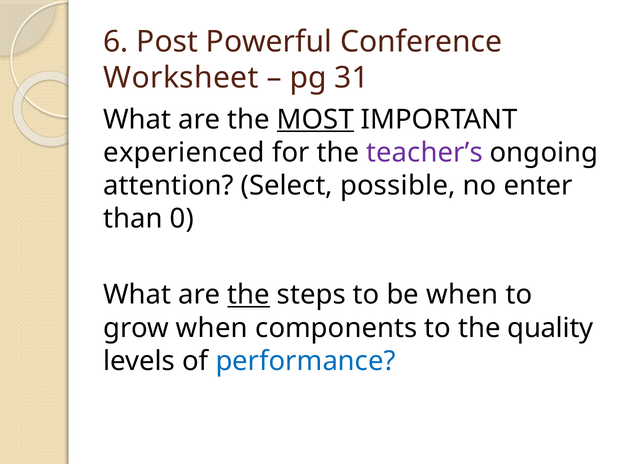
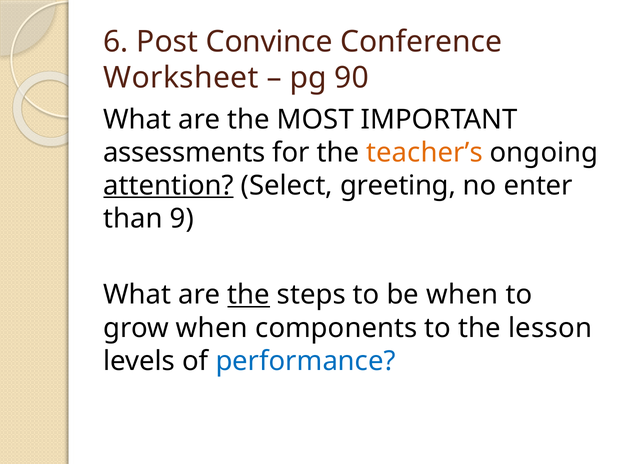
Powerful: Powerful -> Convince (269, 42)
31: 31 -> 90 (352, 78)
MOST underline: present -> none (315, 120)
experienced: experienced -> assessments (184, 153)
teacher’s colour: purple -> orange (425, 153)
attention underline: none -> present (168, 186)
possible: possible -> greeting (398, 186)
0: 0 -> 9 (182, 219)
quality: quality -> lesson (550, 328)
